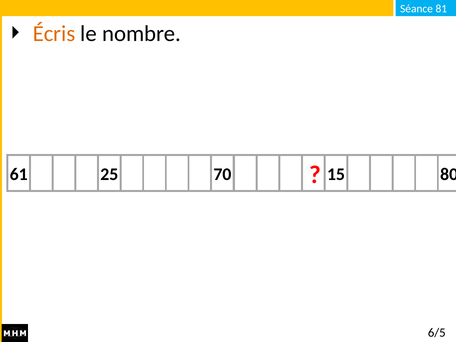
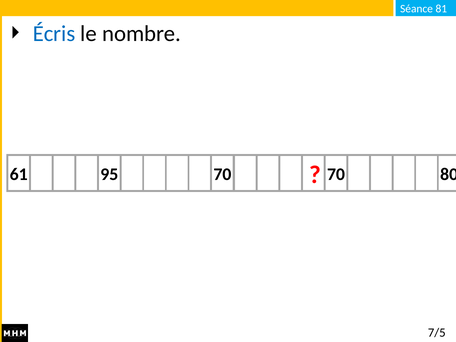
Écris colour: orange -> blue (54, 34)
25: 25 -> 95 (109, 174)
70 15: 15 -> 70 (336, 174)
6/5: 6/5 -> 7/5 (437, 333)
